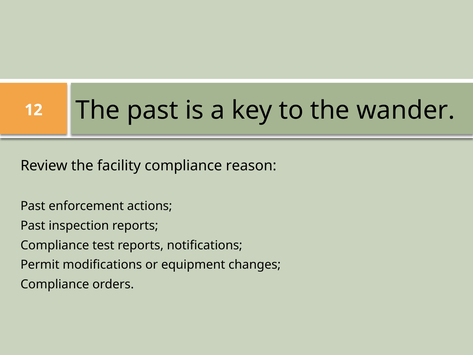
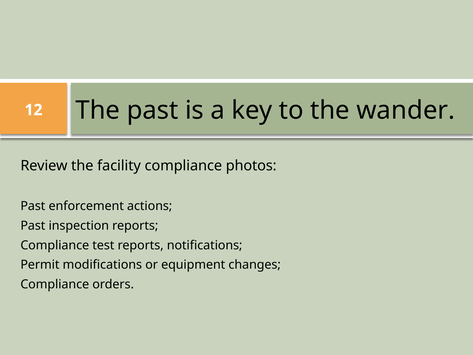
reason: reason -> photos (251, 166)
